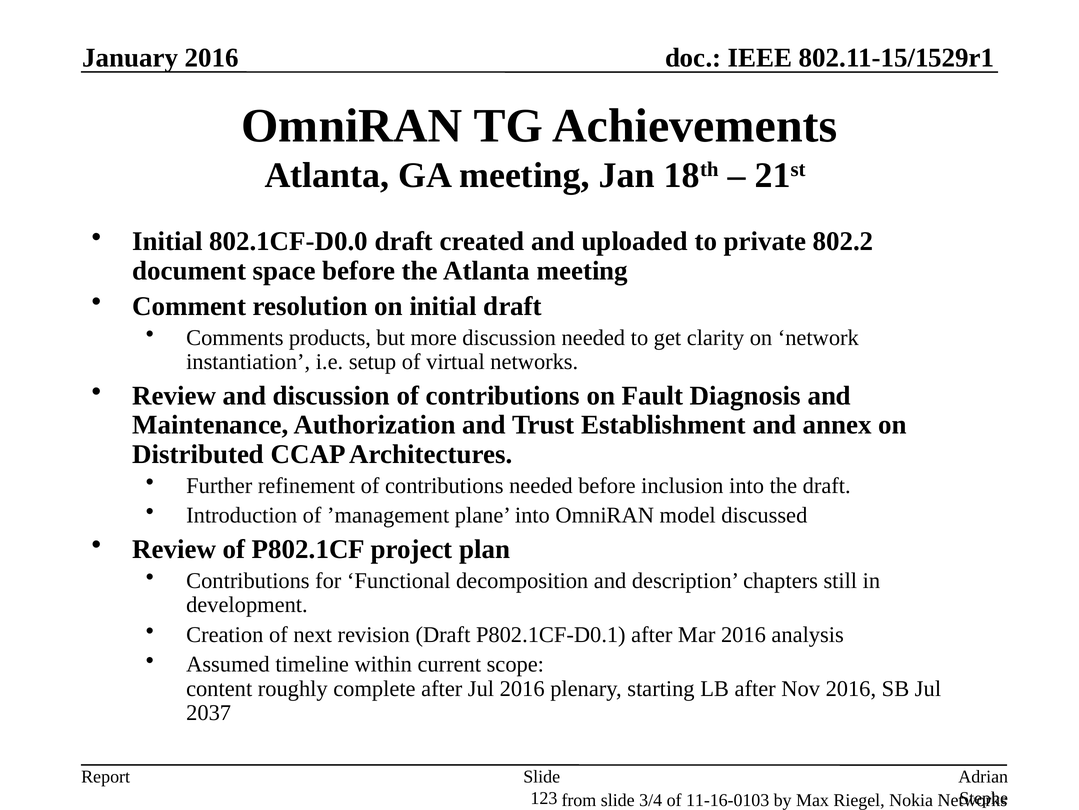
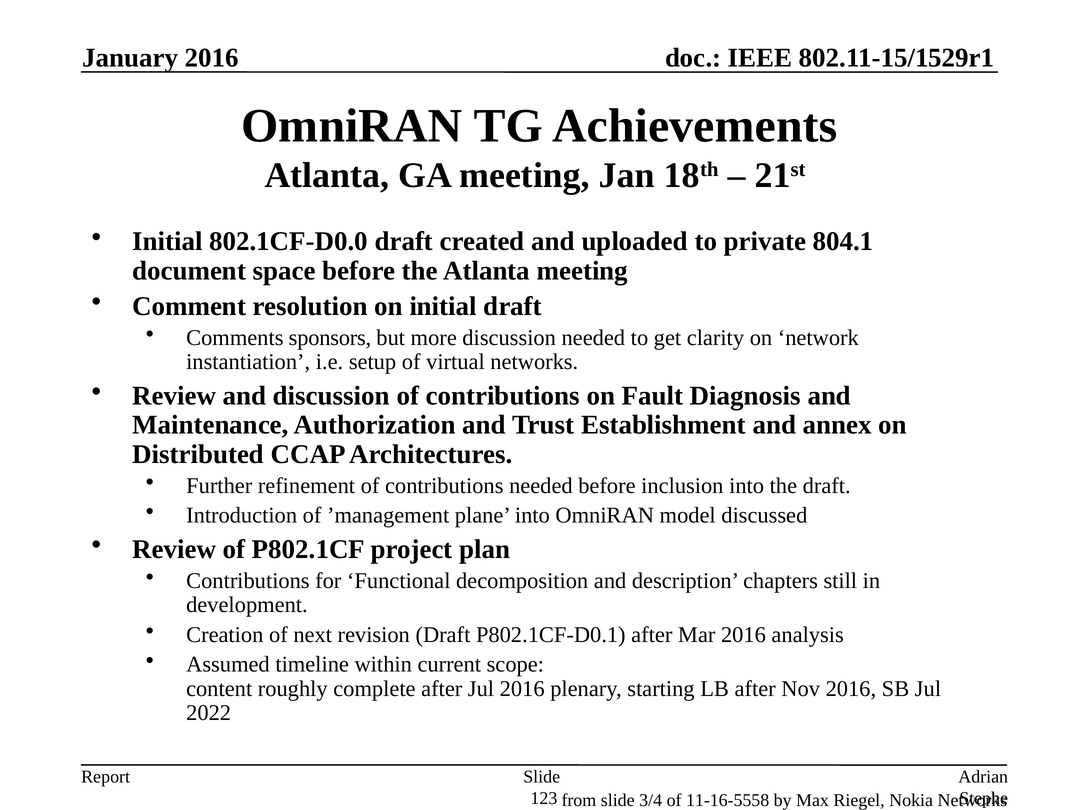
802.2: 802.2 -> 804.1 (843, 241)
products: products -> sponsors (330, 337)
2037: 2037 -> 2022 (209, 712)
11-16-0103: 11-16-0103 -> 11-16-5558 (728, 800)
